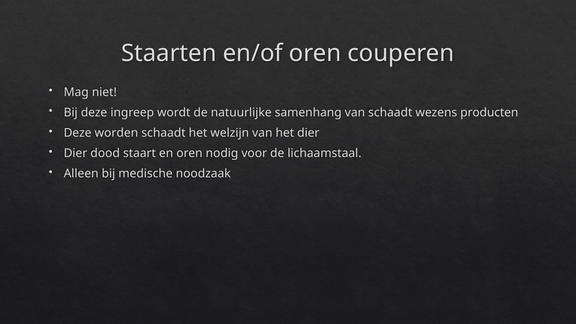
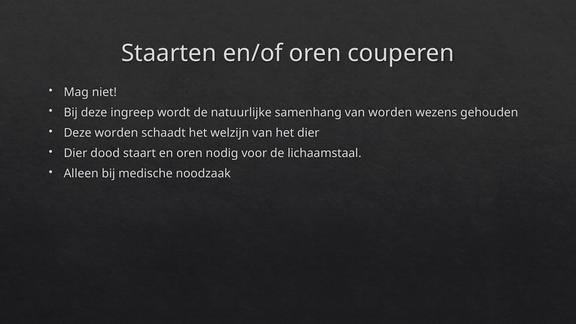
van schaadt: schaadt -> worden (390, 112)
producten: producten -> gehouden (489, 112)
